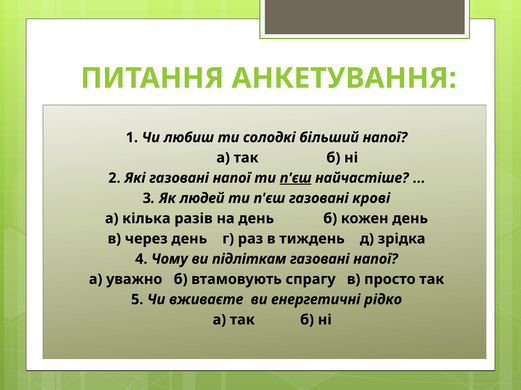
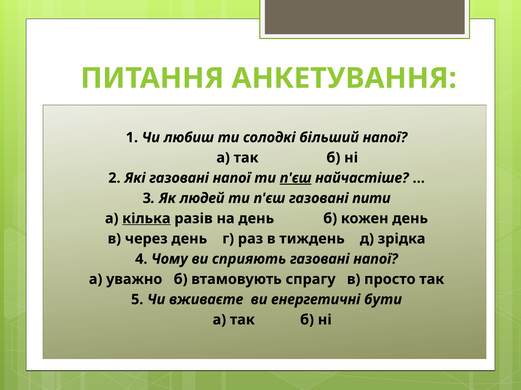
крові: крові -> пити (371, 199)
кілька underline: none -> present (146, 219)
підліткам: підліткам -> сприяють (249, 259)
рідко: рідко -> бути (383, 300)
